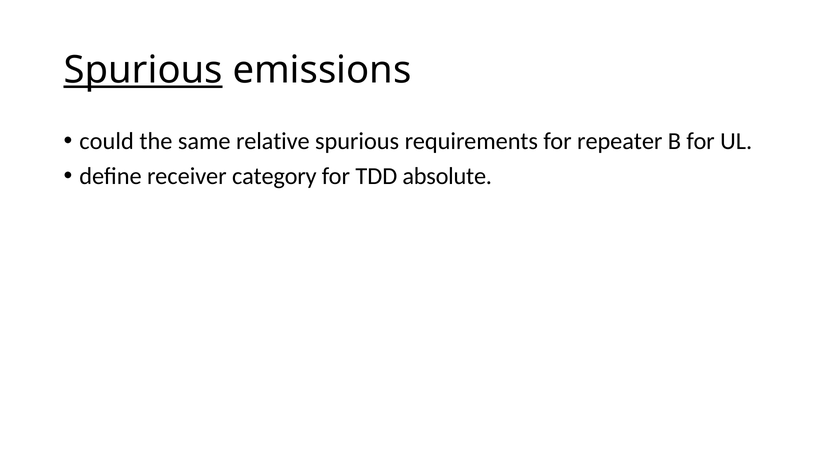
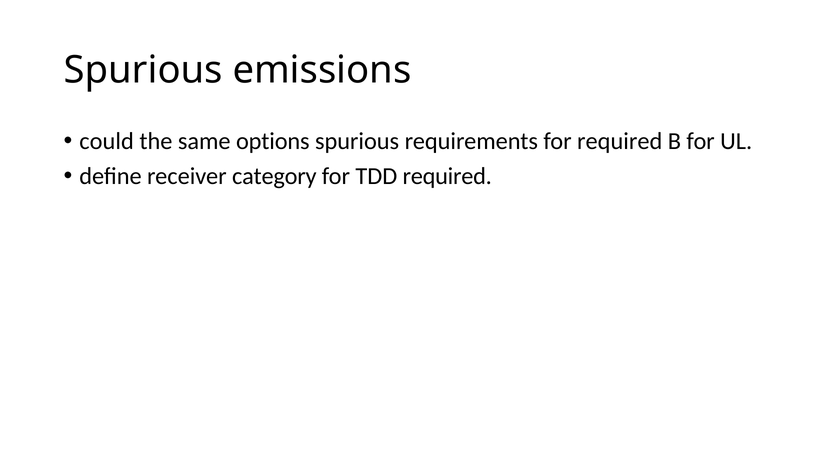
Spurious underline: present -> none (143, 70)
relative: relative -> options (273, 141)
for repeater: repeater -> required (620, 141)
TDD absolute: absolute -> required (447, 176)
